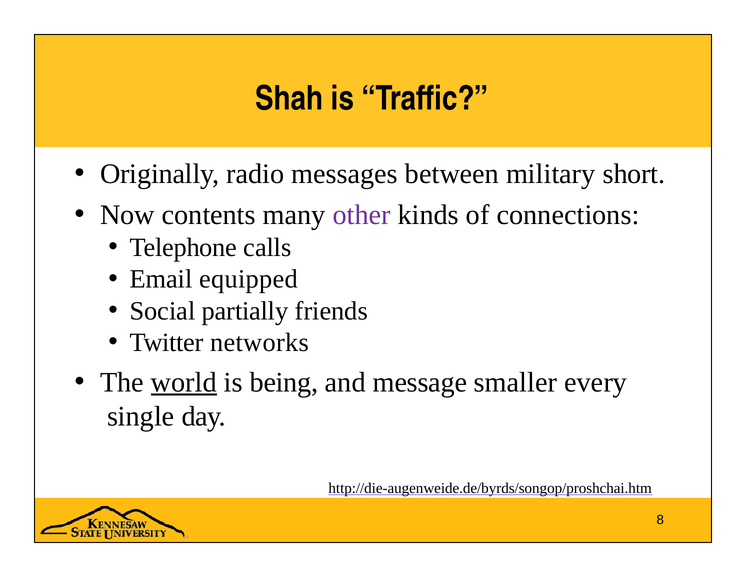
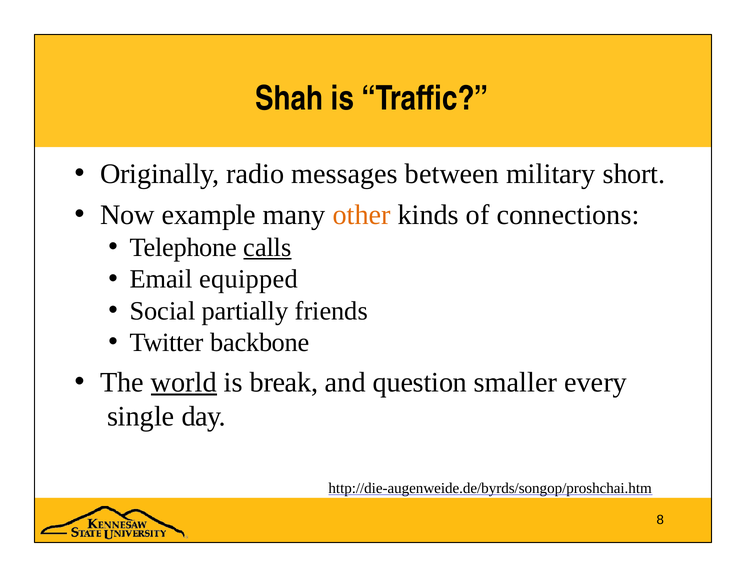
contents: contents -> example (209, 215)
other colour: purple -> orange (362, 215)
calls underline: none -> present (267, 247)
networks: networks -> backbone (260, 342)
being: being -> break (284, 382)
message: message -> question (420, 382)
